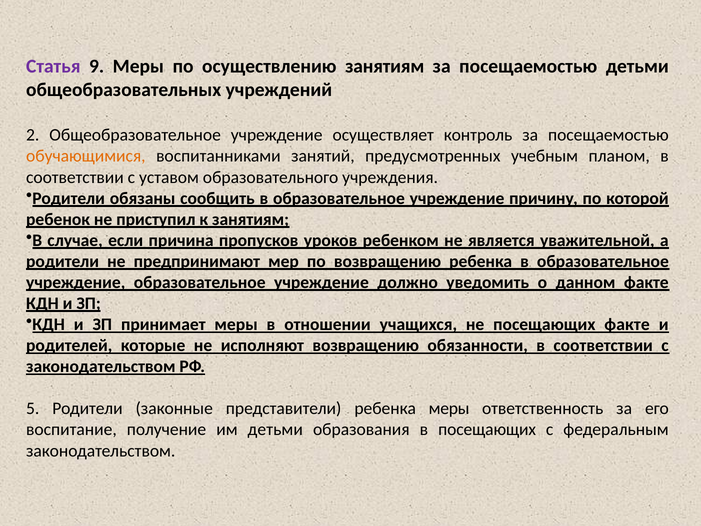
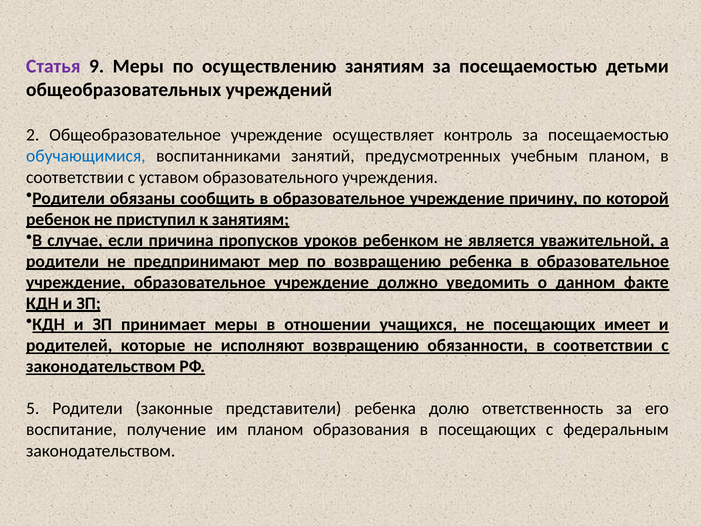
обучающимися colour: orange -> blue (86, 156)
посещающих факте: факте -> имеет (627, 324)
ребенка меры: меры -> долю (449, 408)
им детьми: детьми -> планом (275, 429)
